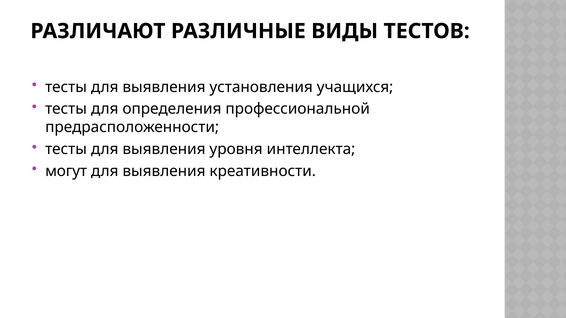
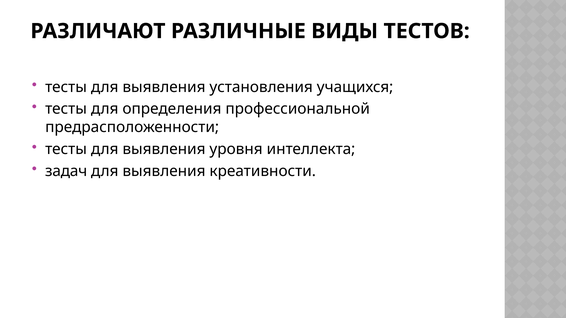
могут: могут -> задач (66, 171)
